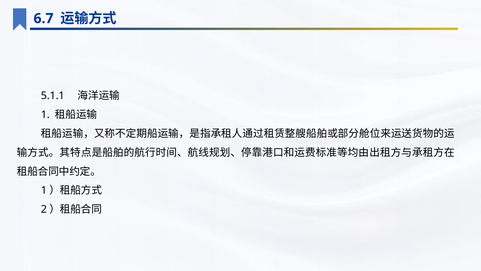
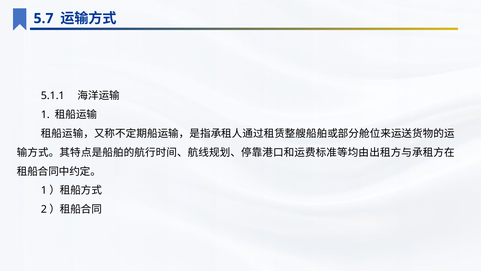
6.7: 6.7 -> 5.7 (44, 18)
